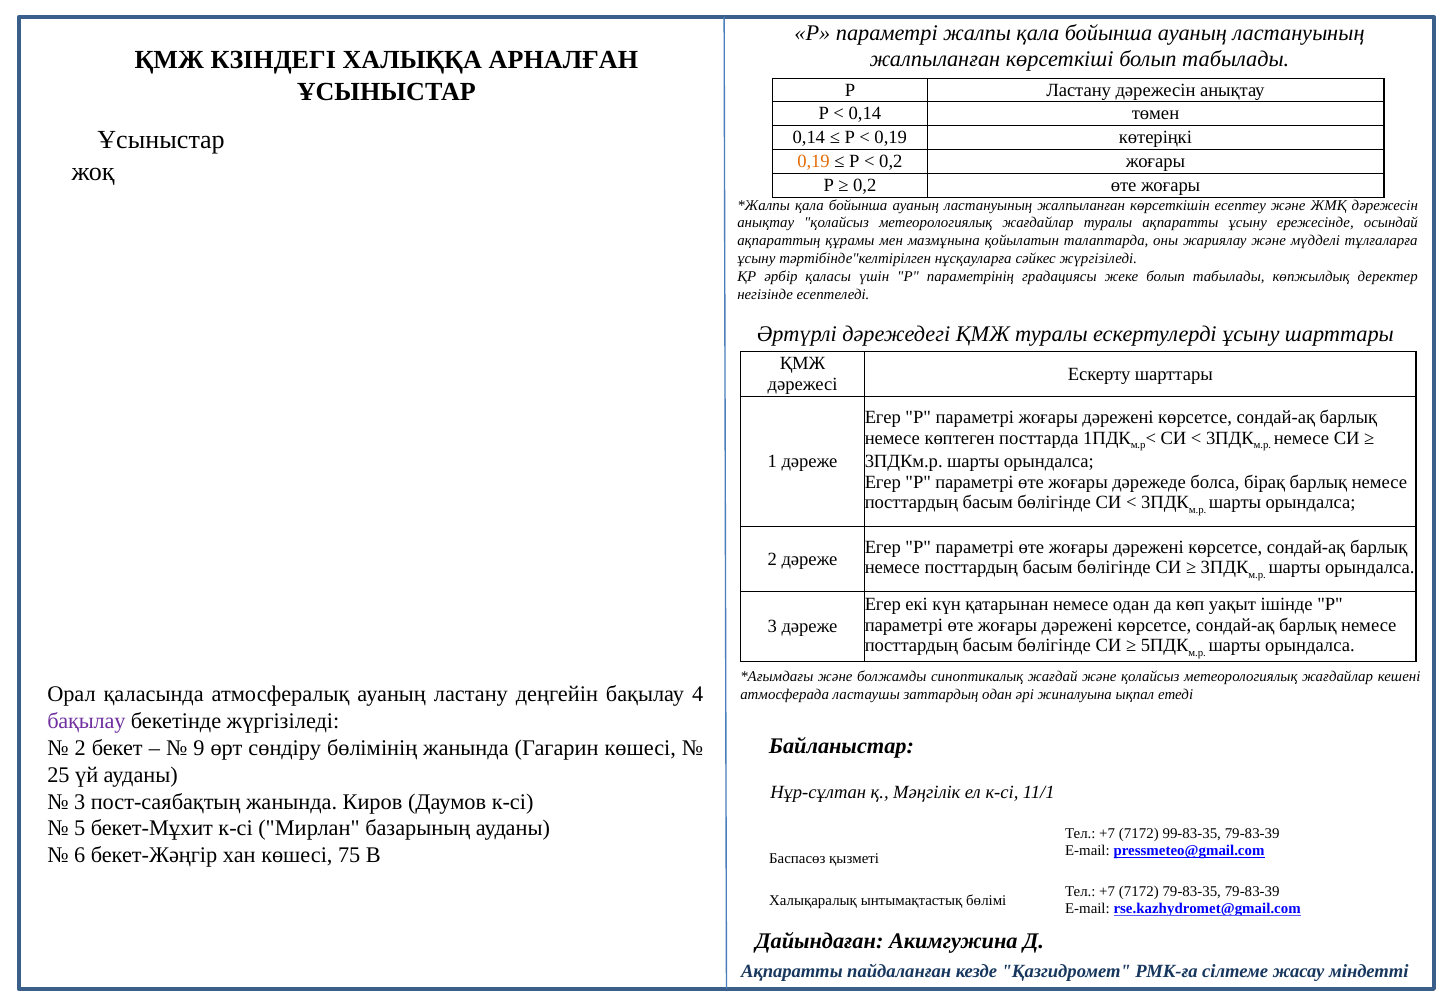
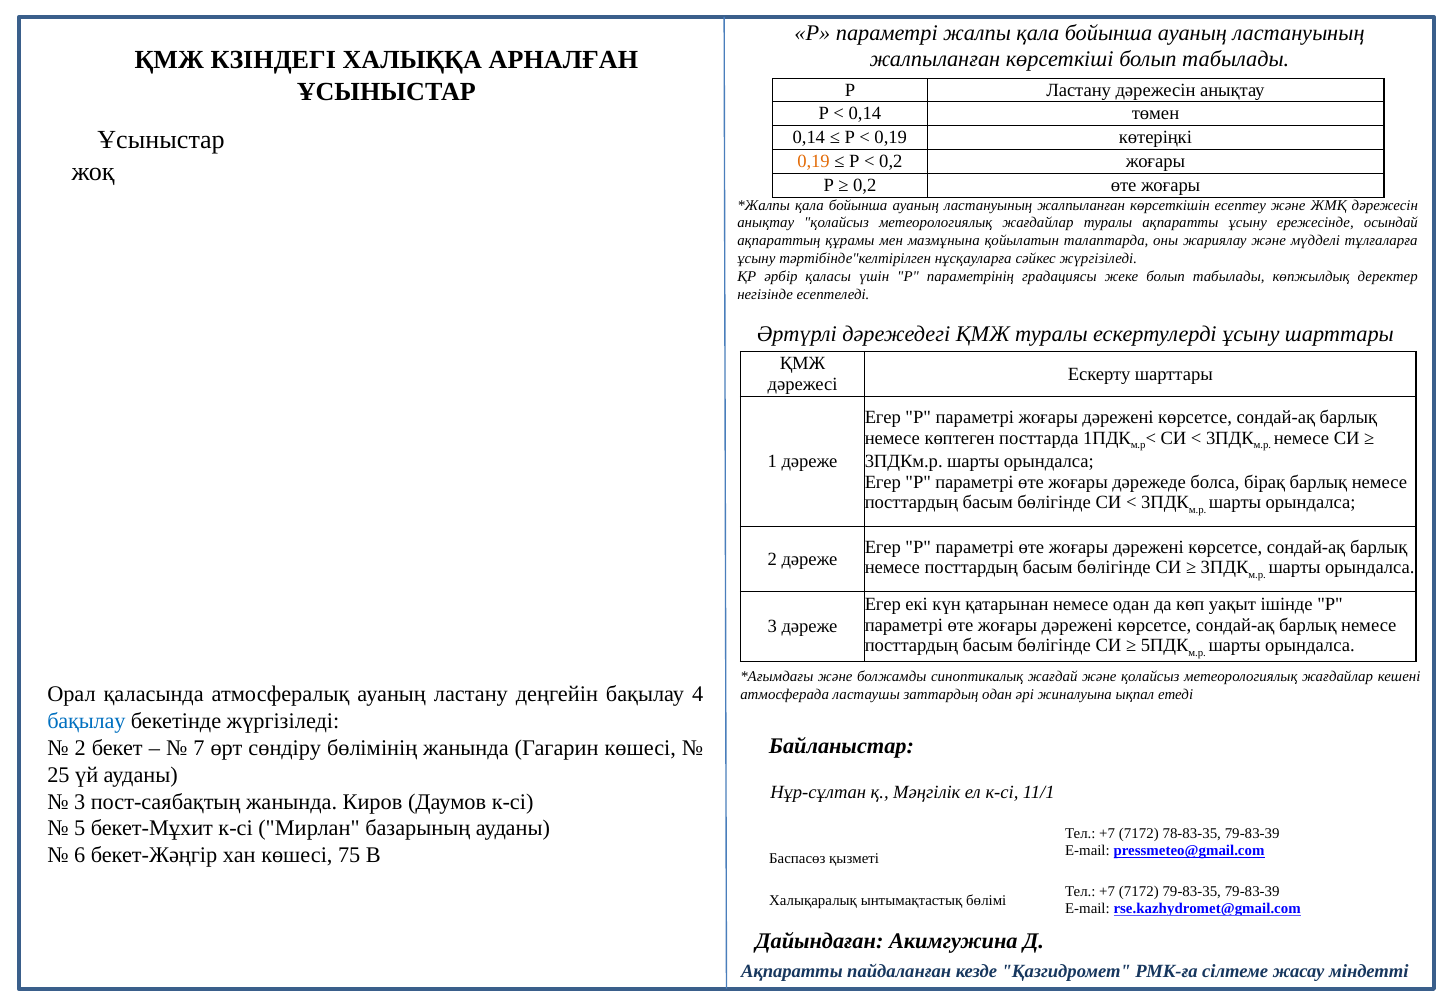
бақылау colour: purple -> blue (86, 721)
9: 9 -> 7 (199, 748)
99-83-35: 99-83-35 -> 78-83-35 (1192, 834)
